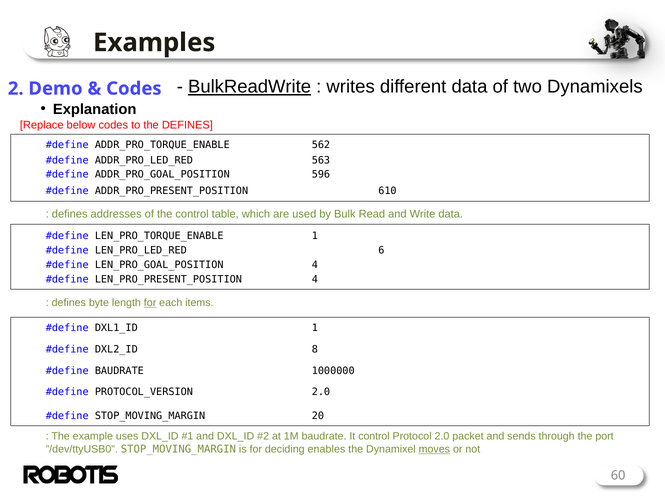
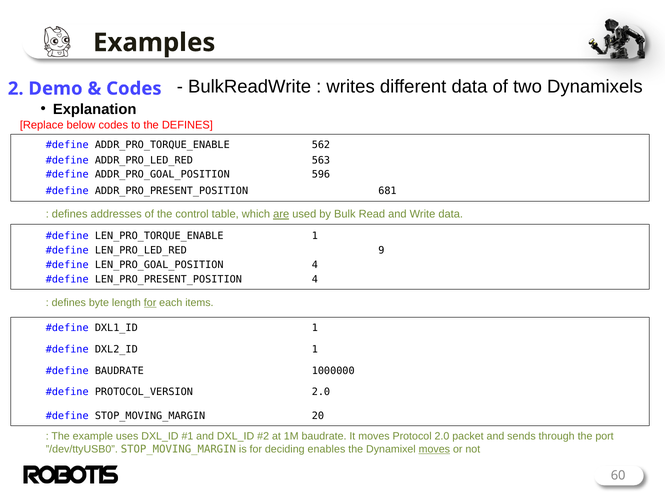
BulkReadWrite underline: present -> none (250, 87)
610: 610 -> 681 (387, 191)
are underline: none -> present (281, 214)
6: 6 -> 9 (381, 250)
DXL2_ID 8: 8 -> 1 (315, 349)
It control: control -> moves (374, 436)
